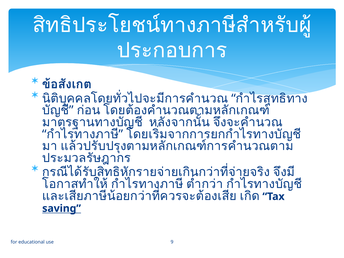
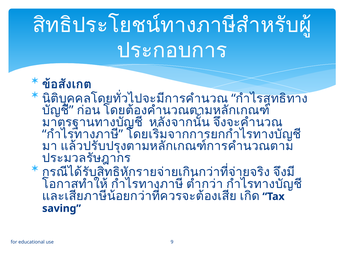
saving underline: present -> none (62, 208)
